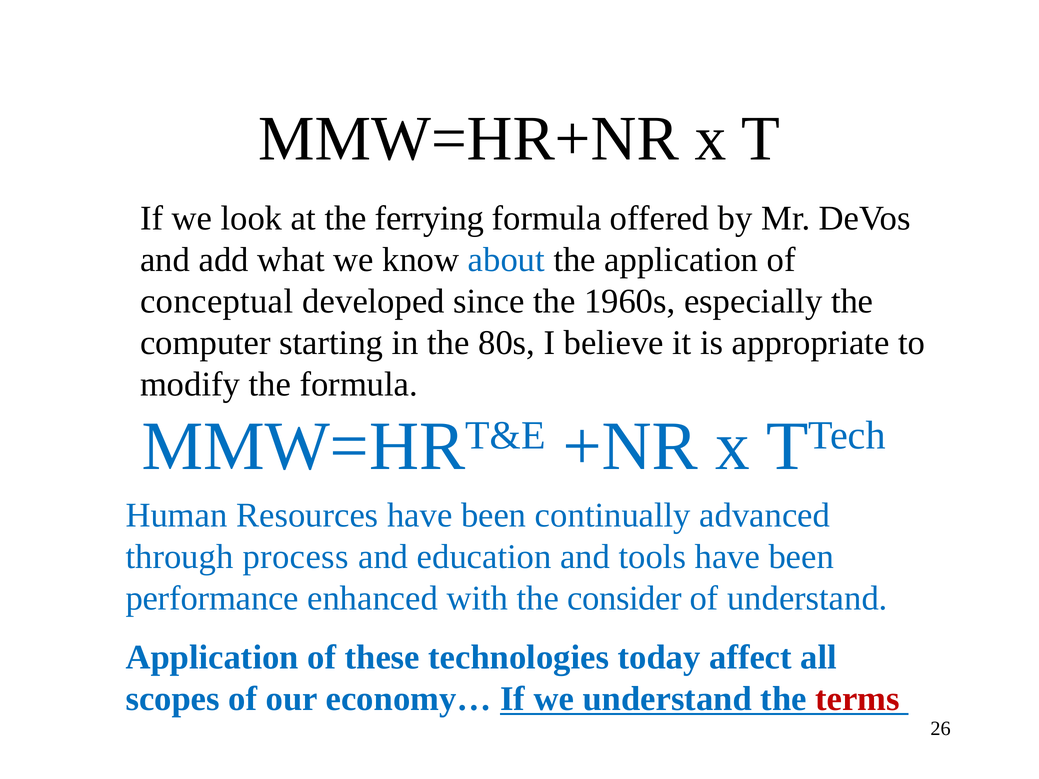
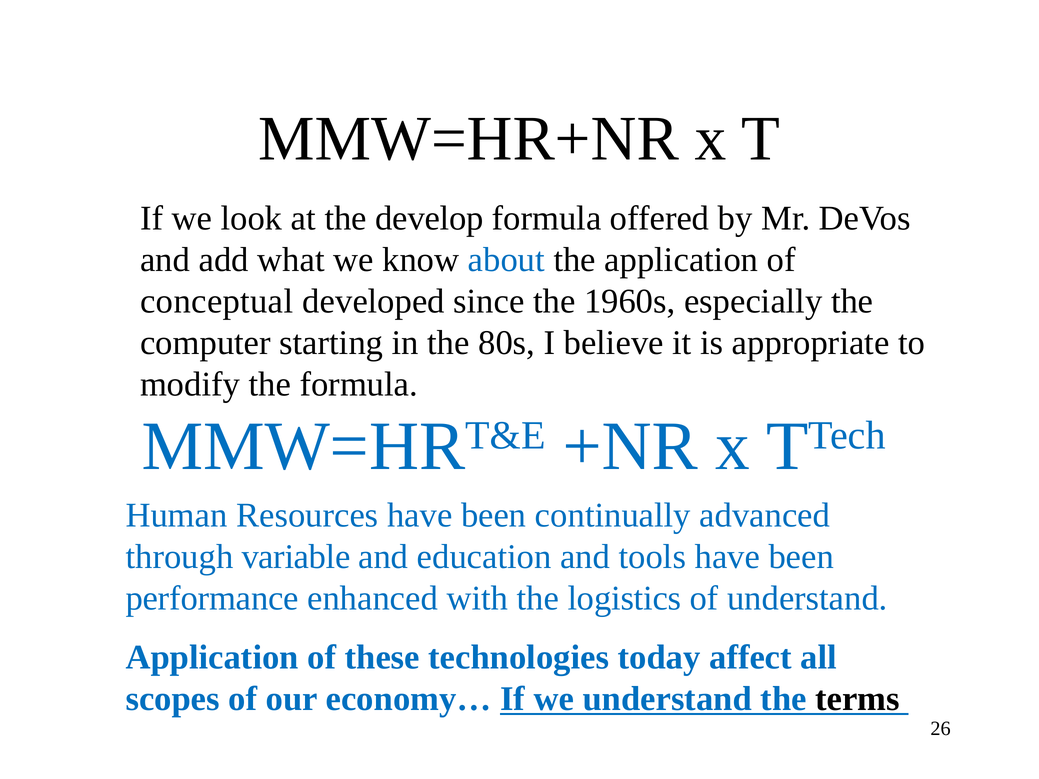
ferrying: ferrying -> develop (429, 218)
process: process -> variable (296, 557)
consider: consider -> logistics (624, 598)
terms colour: red -> black (858, 699)
